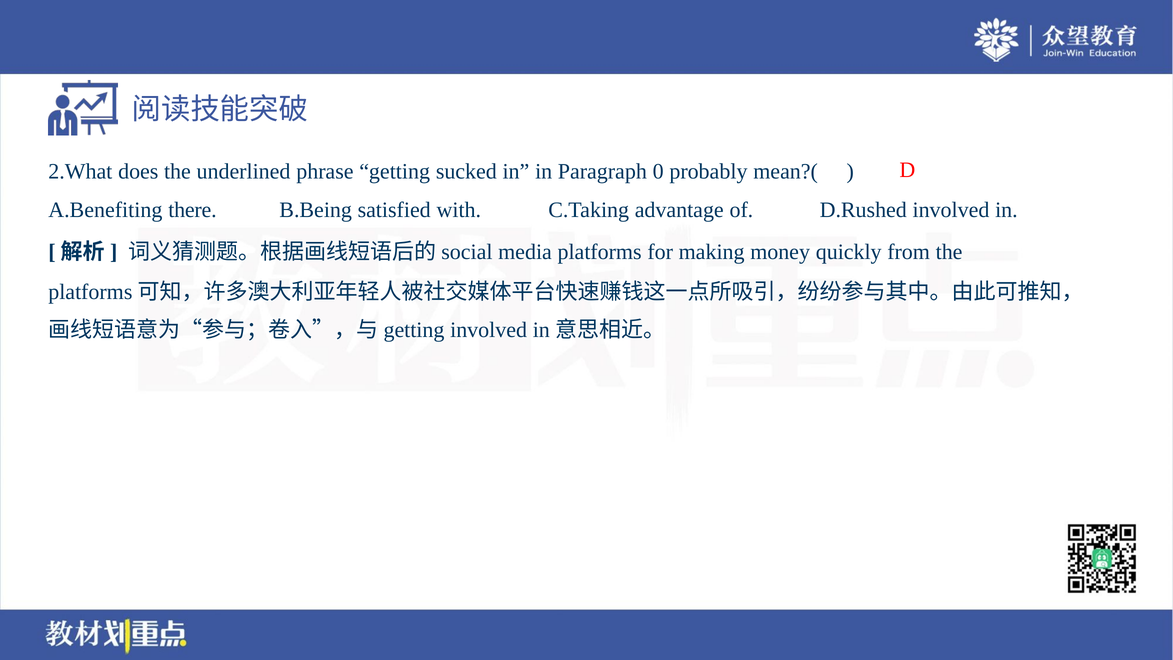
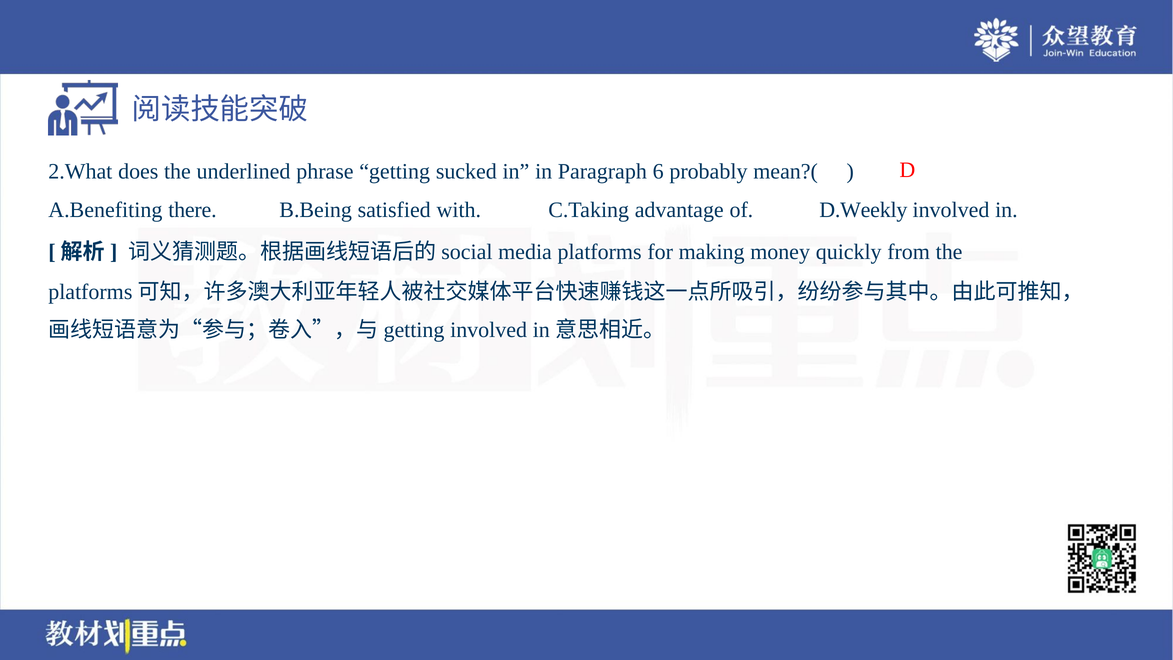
0: 0 -> 6 (658, 171)
D.Rushed: D.Rushed -> D.Weekly (863, 210)
